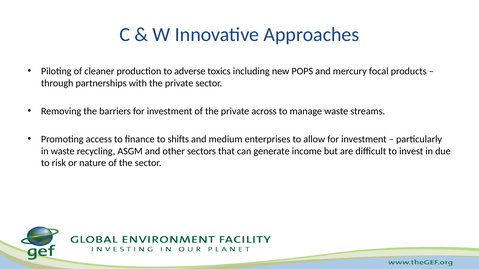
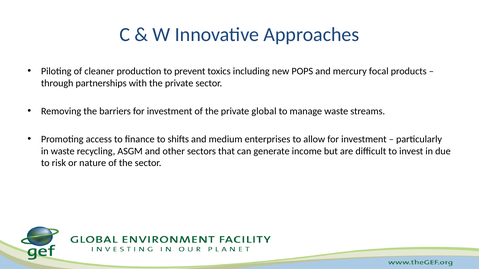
adverse: adverse -> prevent (190, 71)
across: across -> global (264, 111)
